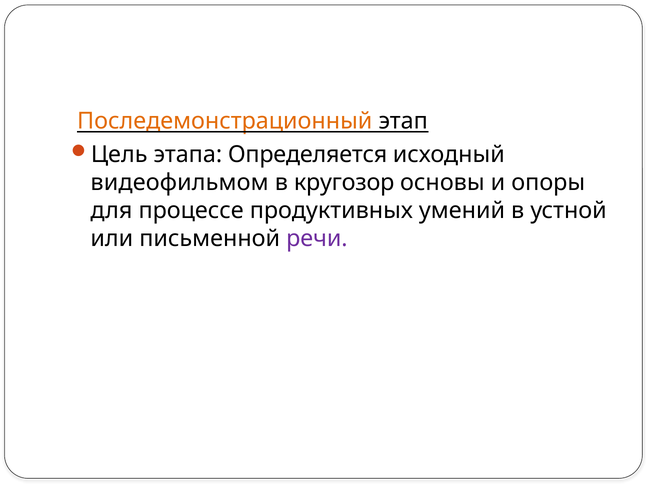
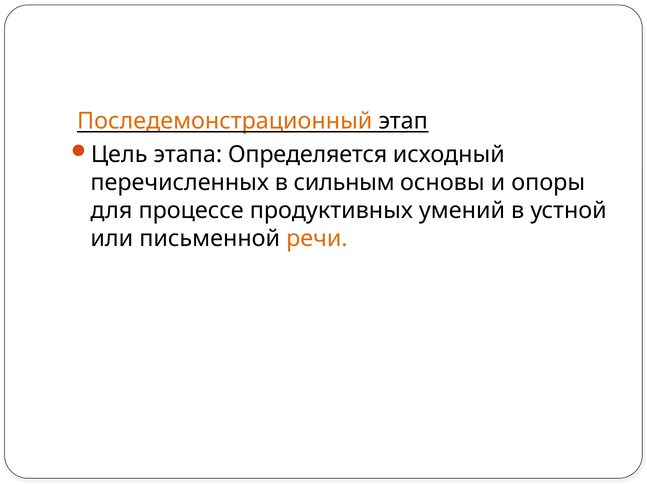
видеофильмом: видеофильмом -> перечисленных (180, 183)
кругозор: кругозор -> сильным (344, 183)
речи colour: purple -> orange (317, 239)
